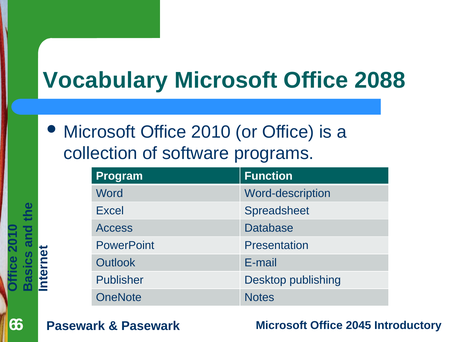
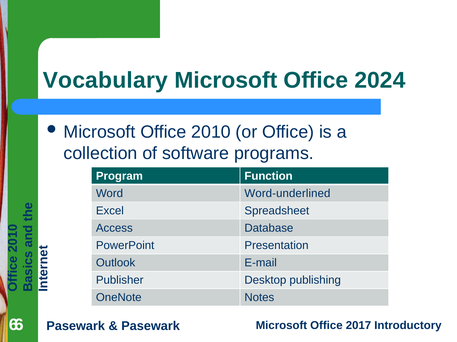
2088: 2088 -> 2024 (380, 80)
Word-description: Word-description -> Word-underlined (287, 194)
2045: 2045 -> 2017 (358, 326)
